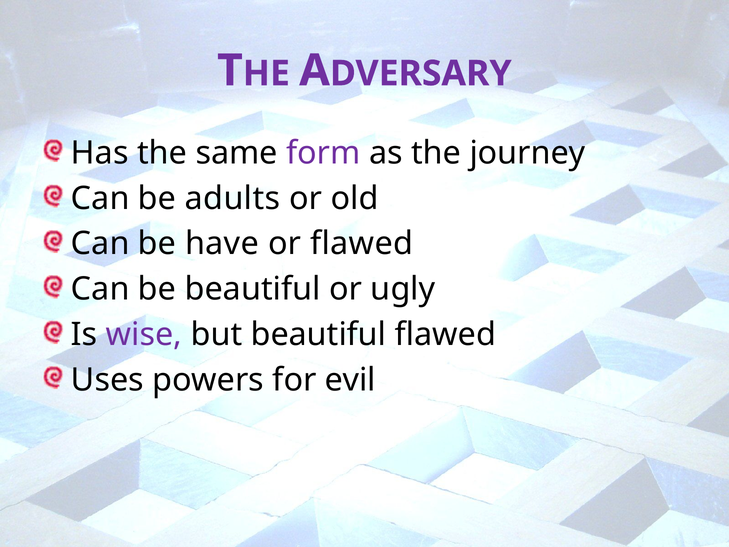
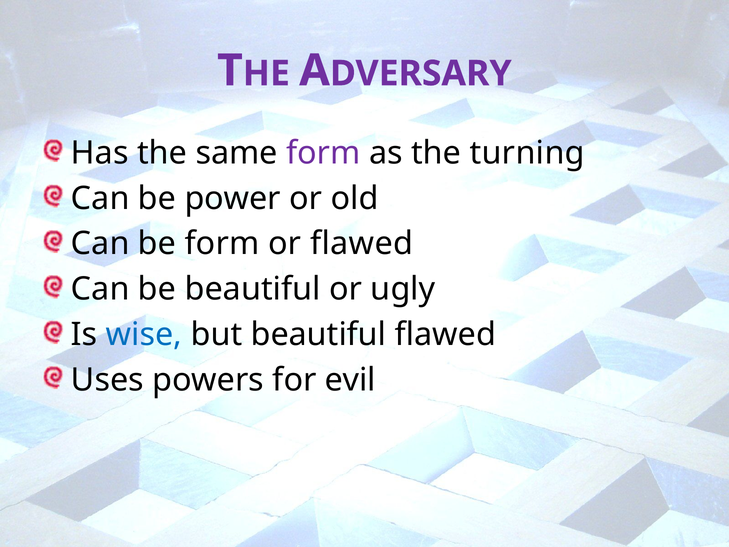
journey: journey -> turning (527, 153)
adults: adults -> power (233, 198)
be have: have -> form (222, 244)
wise colour: purple -> blue (144, 334)
